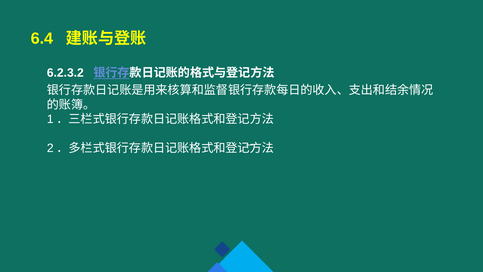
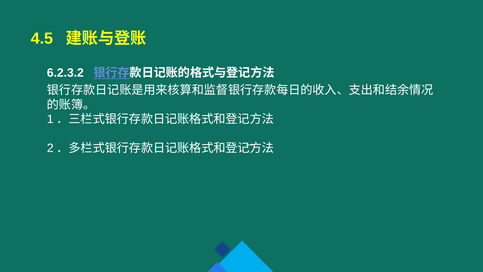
6.4: 6.4 -> 4.5 (42, 39)
